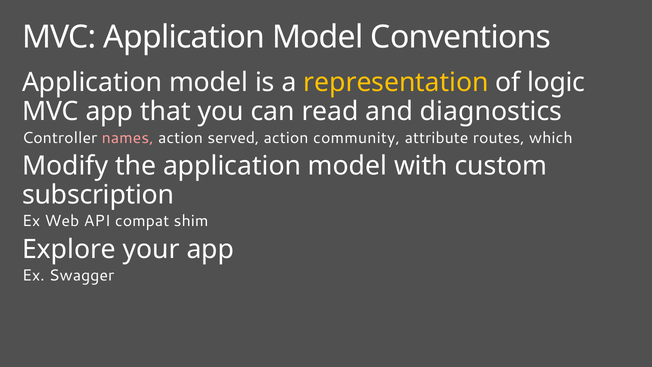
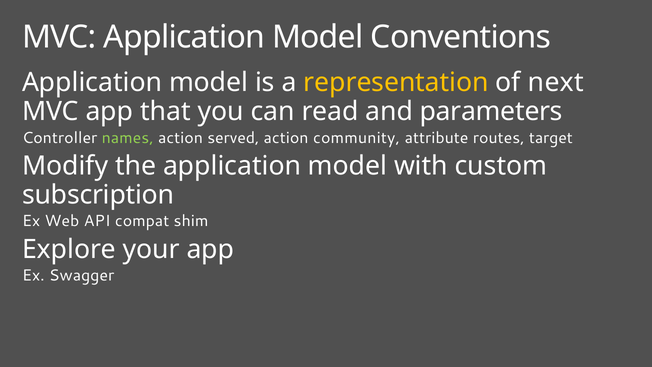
logic: logic -> next (556, 83)
diagnostics: diagnostics -> parameters (491, 111)
names colour: pink -> light green (128, 138)
which: which -> target (551, 138)
